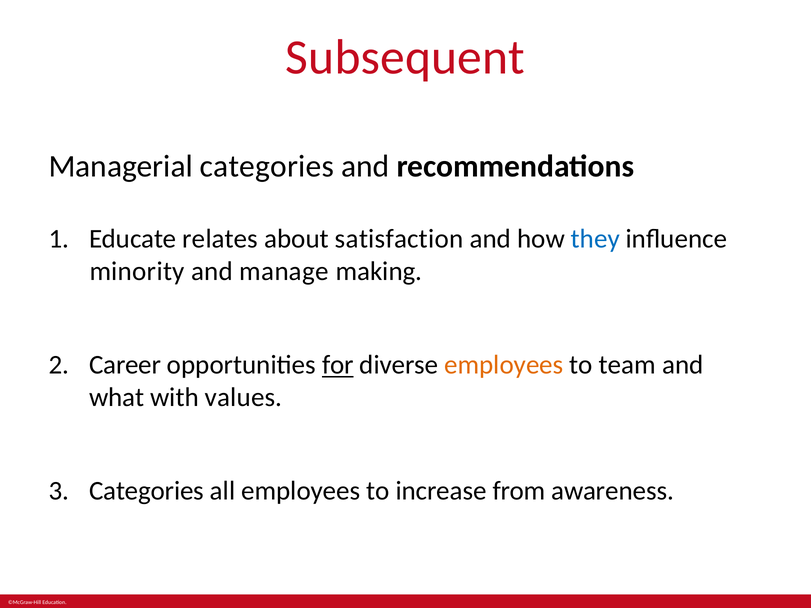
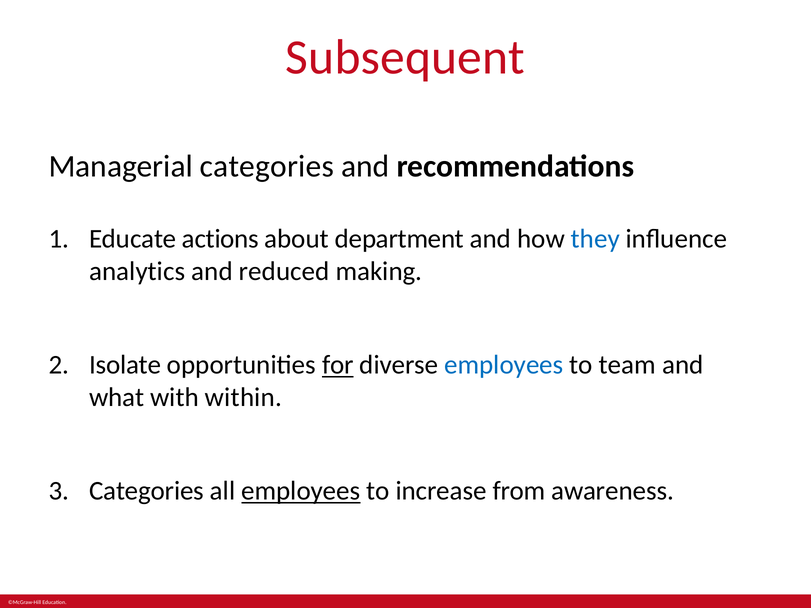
relates: relates -> actions (220, 239)
satisfaction: satisfaction -> department (399, 239)
minority: minority -> analytics (137, 271)
manage: manage -> reduced (284, 271)
Career: Career -> Isolate (125, 365)
employees colour: orange -> blue (504, 365)
values: values -> within (243, 398)
employees underline: none -> present (301, 491)
